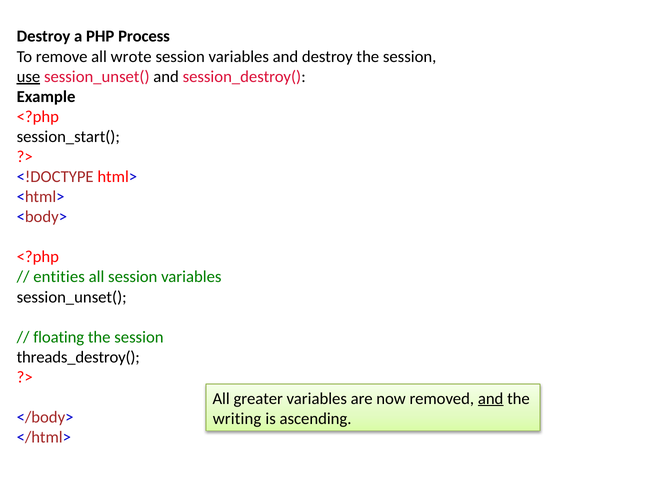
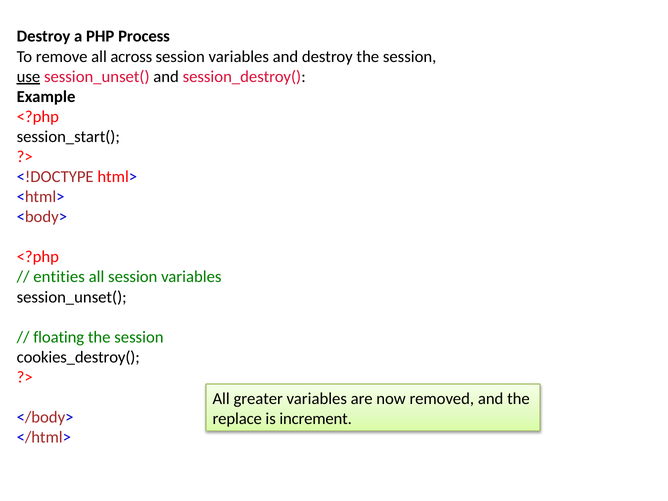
wrote: wrote -> across (131, 57)
threads_destroy(: threads_destroy( -> cookies_destroy( (78, 357)
and underline: present -> none (491, 399)
writing: writing -> replace (237, 419)
ascending: ascending -> increment (316, 419)
